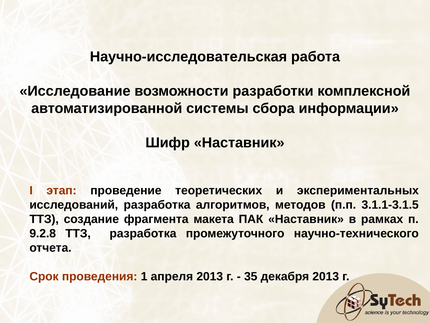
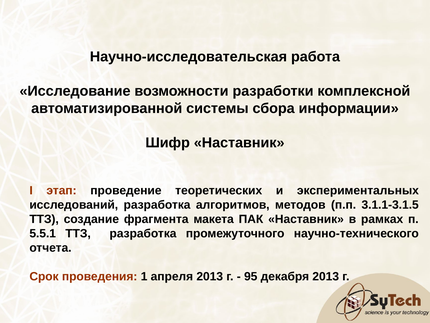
9.2.8: 9.2.8 -> 5.5.1 (43, 233)
35: 35 -> 95 (251, 276)
